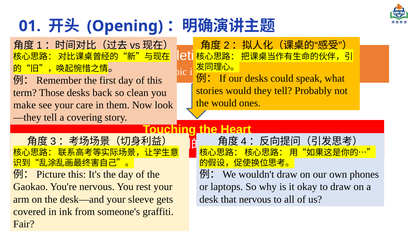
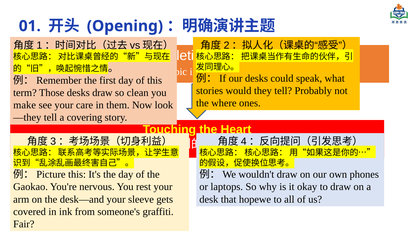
desks back: back -> draw (102, 93)
the would: would -> where (224, 103)
that nervous: nervous -> hopewe (255, 200)
